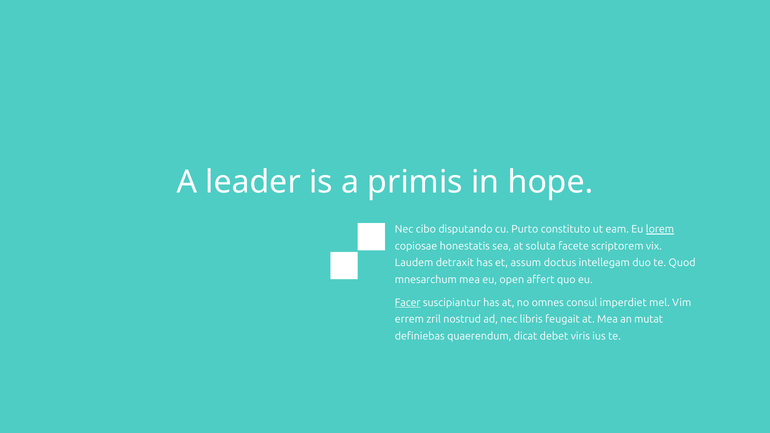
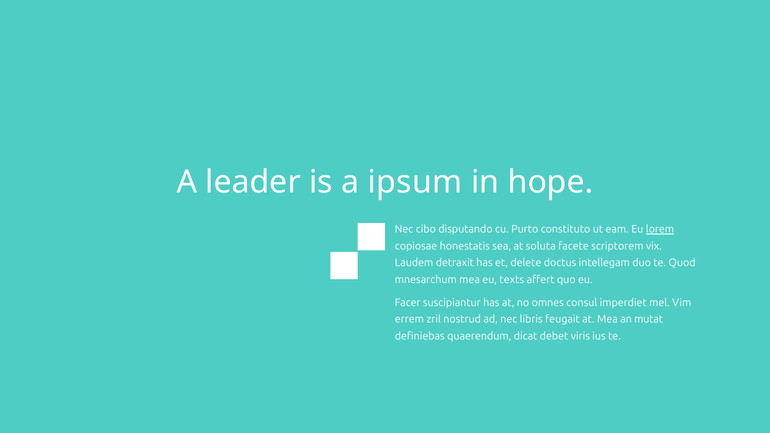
primis: primis -> ipsum (415, 182)
assum: assum -> delete (526, 263)
open: open -> texts (512, 280)
Facer underline: present -> none (408, 303)
